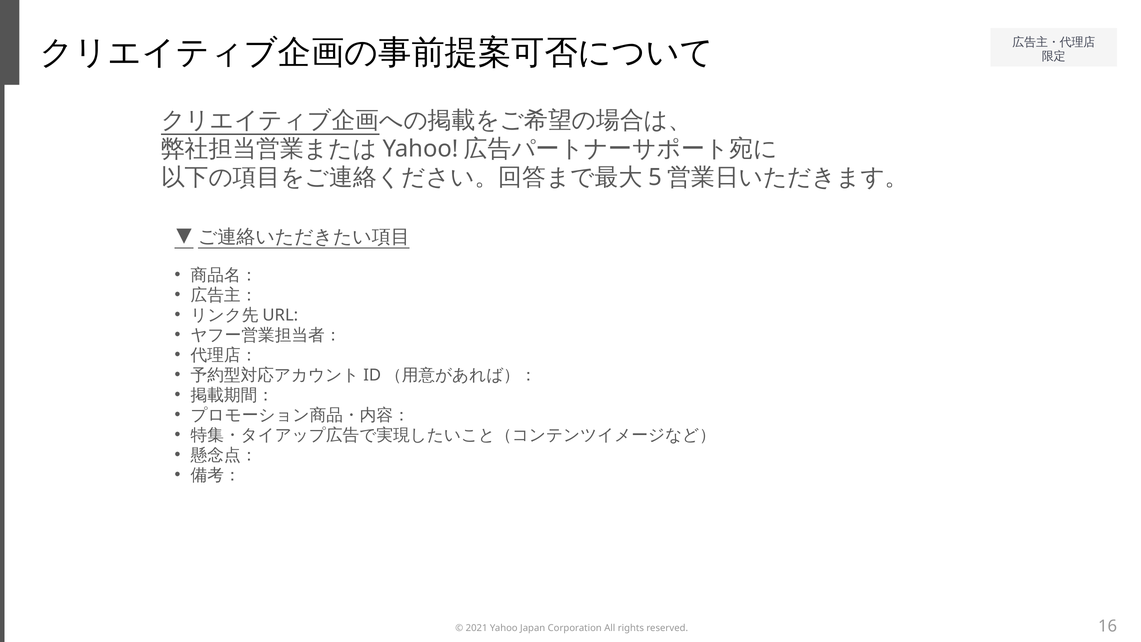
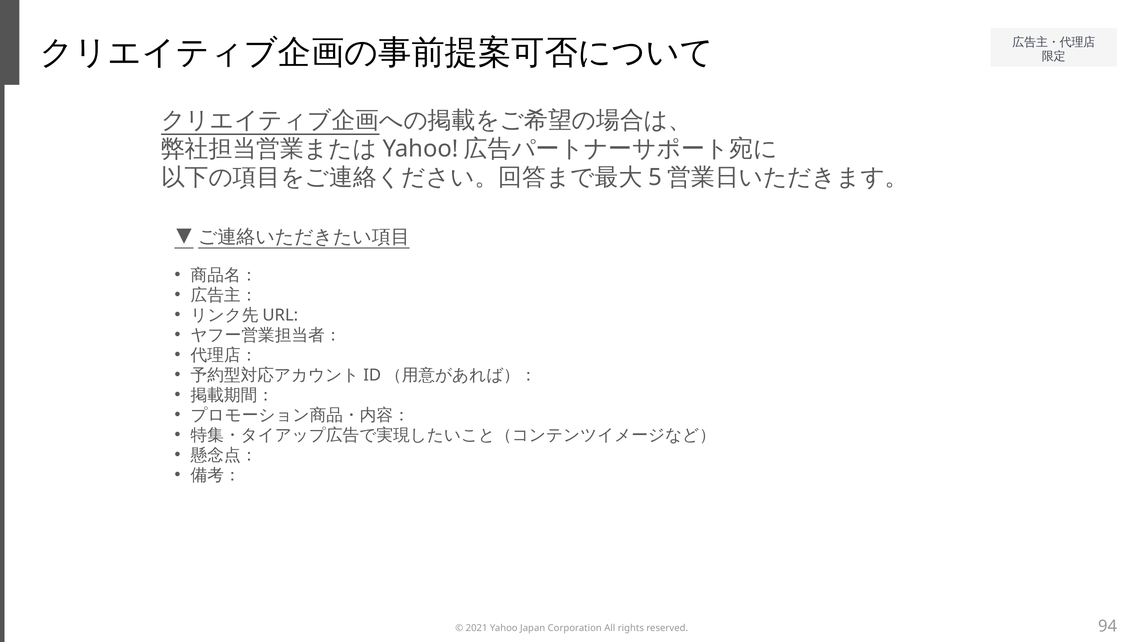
16: 16 -> 94 (1108, 626)
